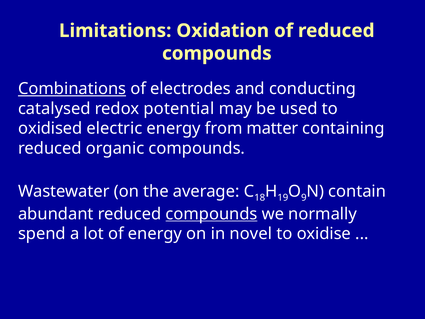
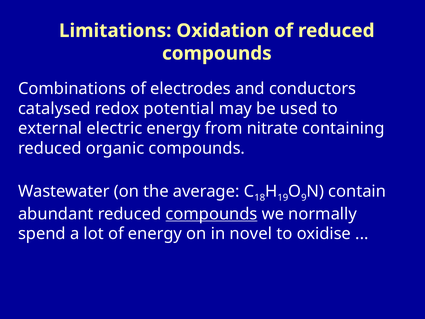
Combinations underline: present -> none (72, 89)
conducting: conducting -> conductors (313, 89)
oxidised: oxidised -> external (50, 128)
matter: matter -> nitrate (272, 128)
